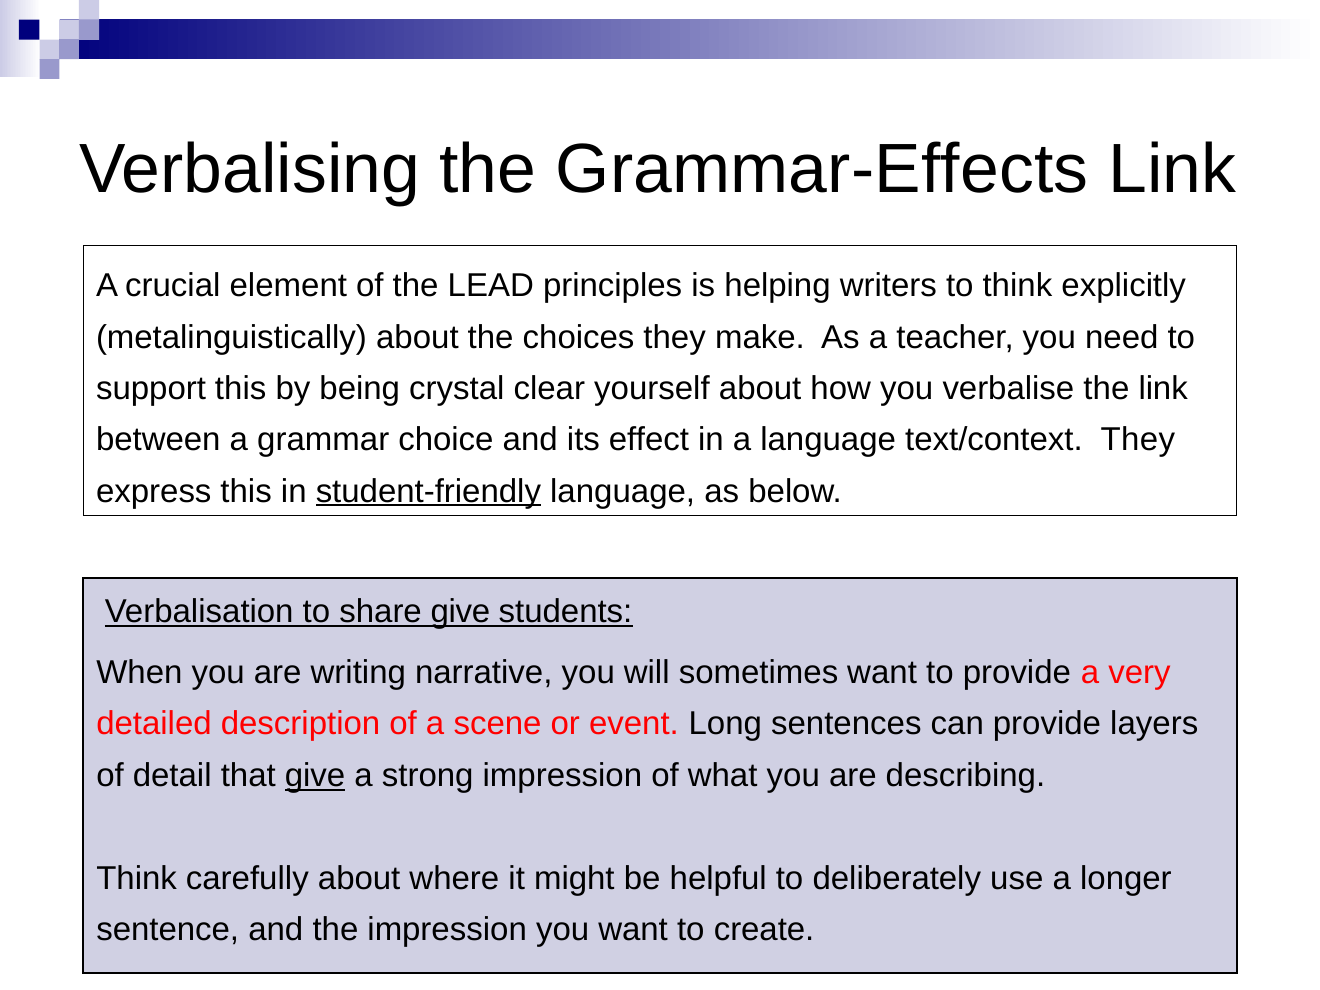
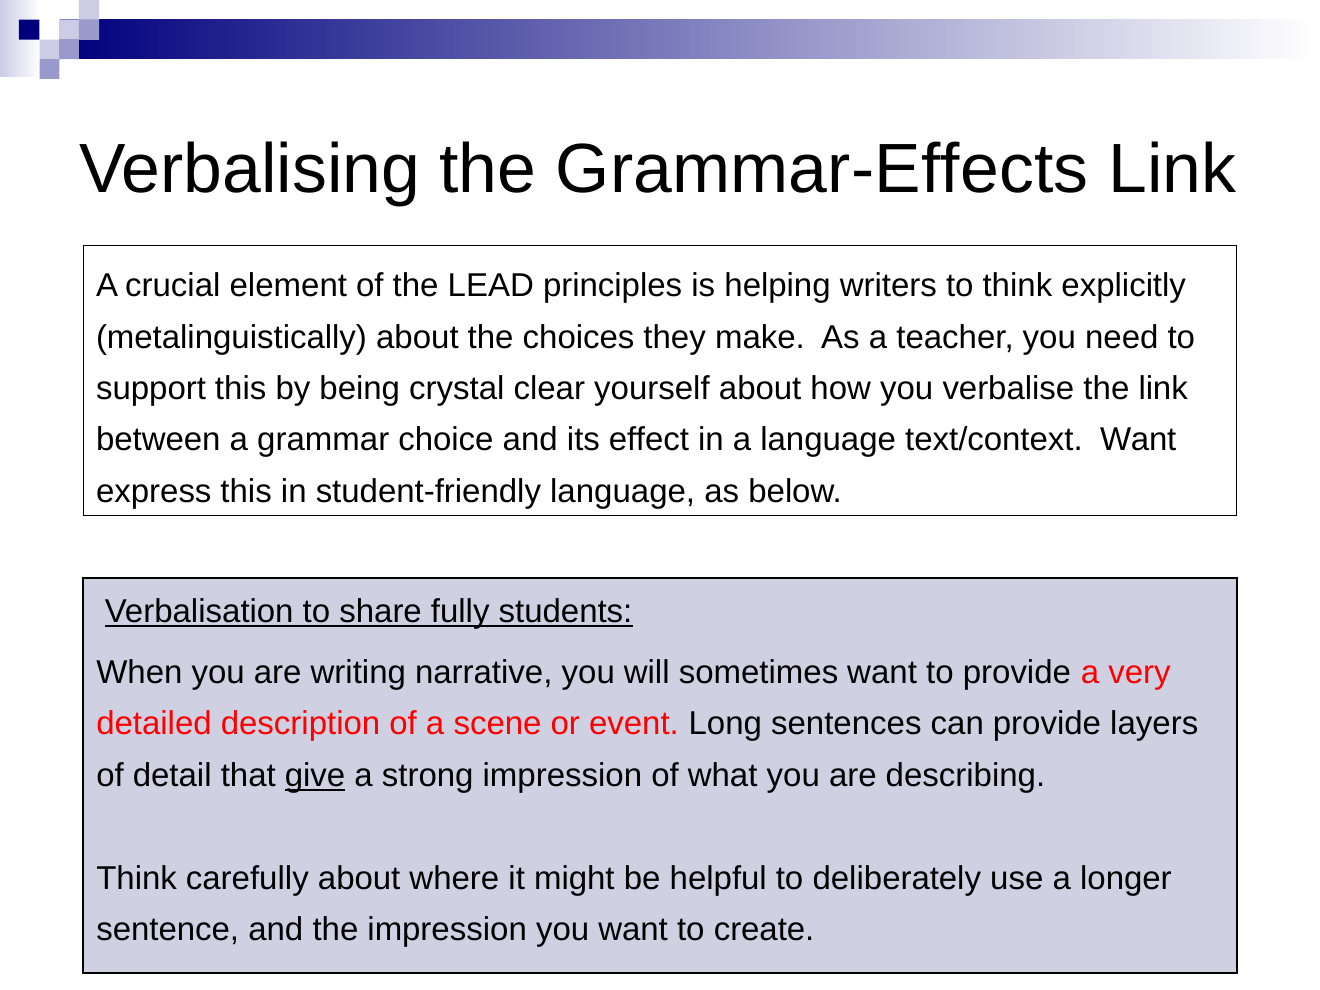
text/context They: They -> Want (1138, 440)
student-friendly underline: present -> none (428, 491)
share give: give -> fully (460, 611)
